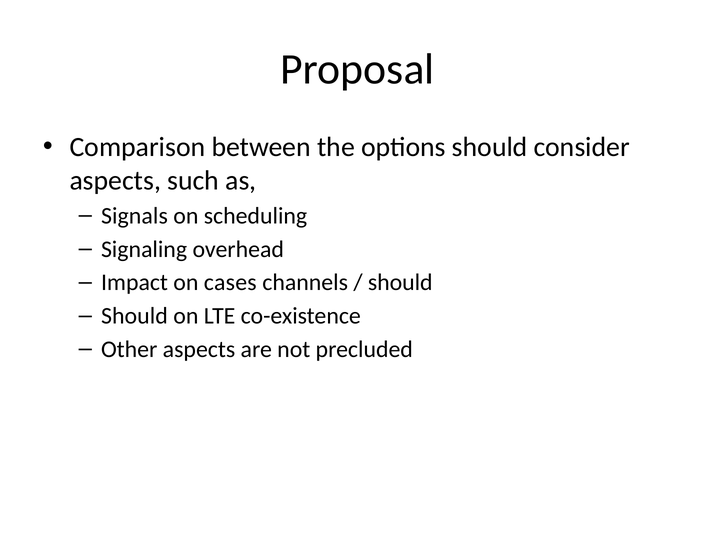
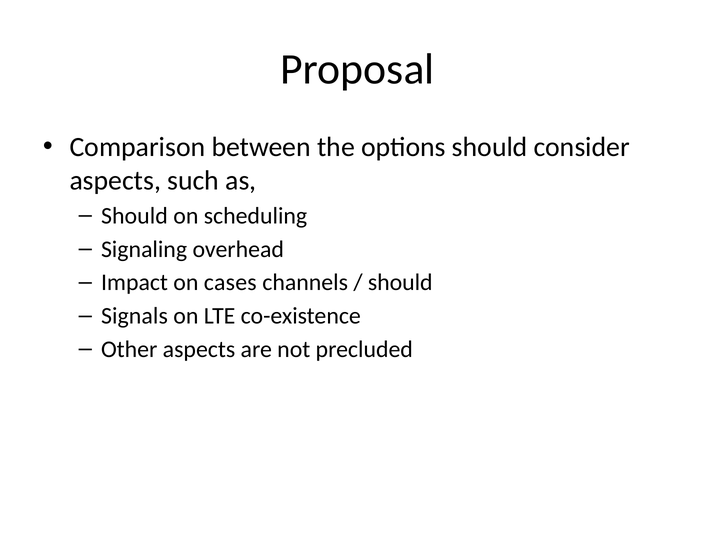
Signals: Signals -> Should (134, 216)
Should: Should -> Signals (134, 316)
